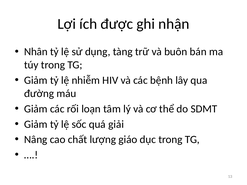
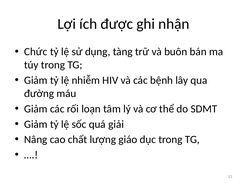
Nhân: Nhân -> Chức (36, 52)
